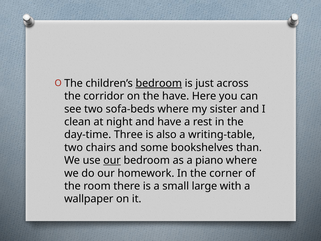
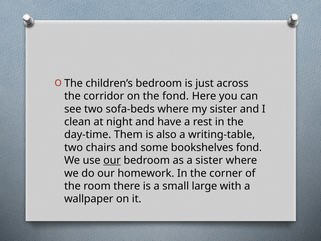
bedroom underline: present -> none (159, 83)
the have: have -> fond (176, 96)
Three: Three -> Them (128, 135)
bookshelves than: than -> fond (249, 147)
a piano: piano -> sister (209, 160)
